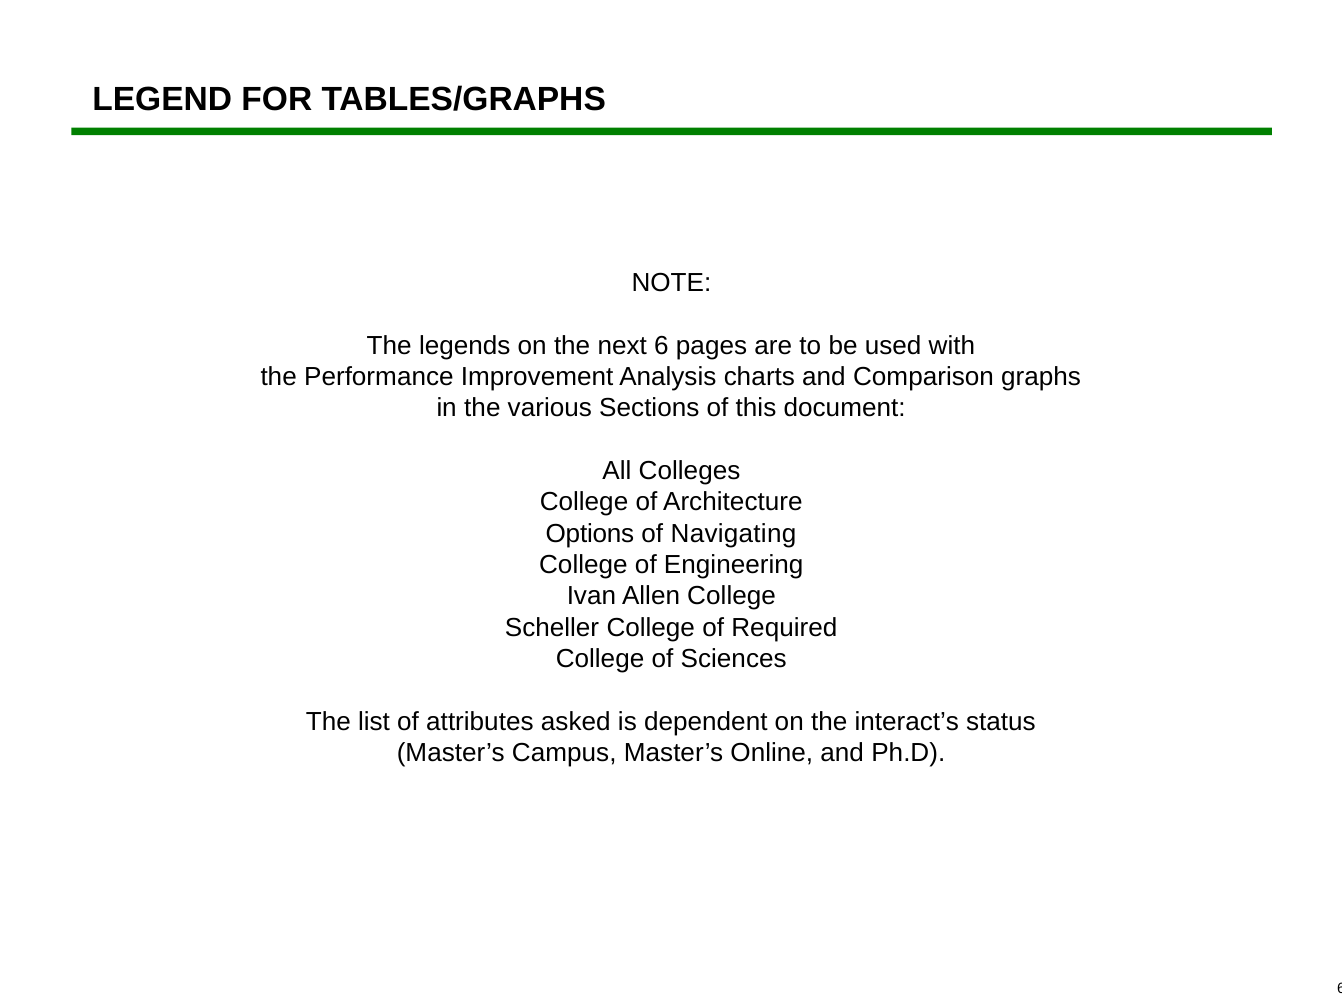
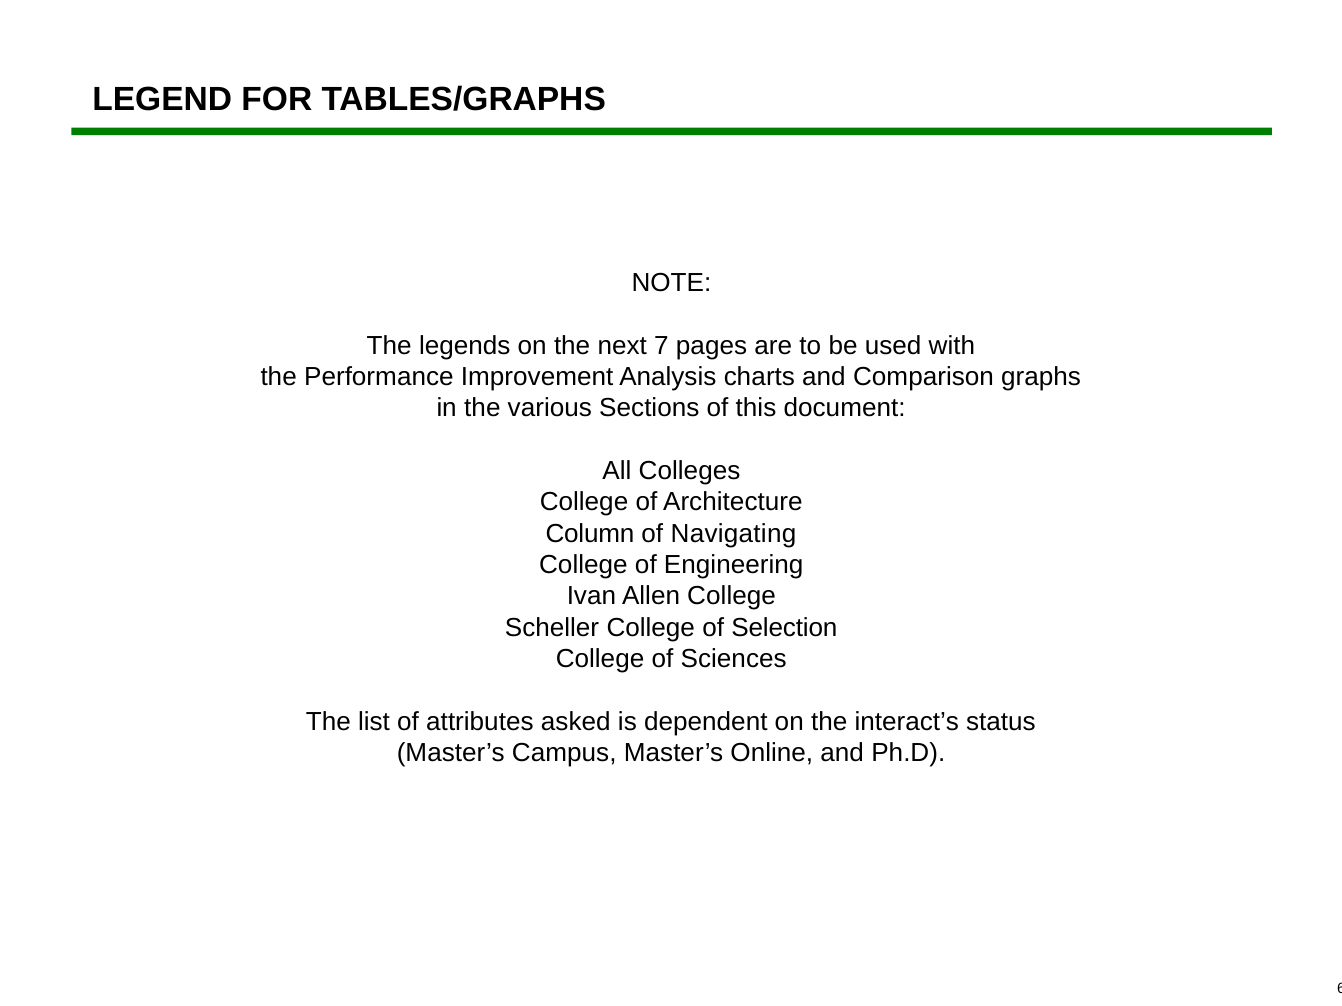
next 6: 6 -> 7 (661, 346)
Options: Options -> Column (590, 534)
Required: Required -> Selection (784, 628)
